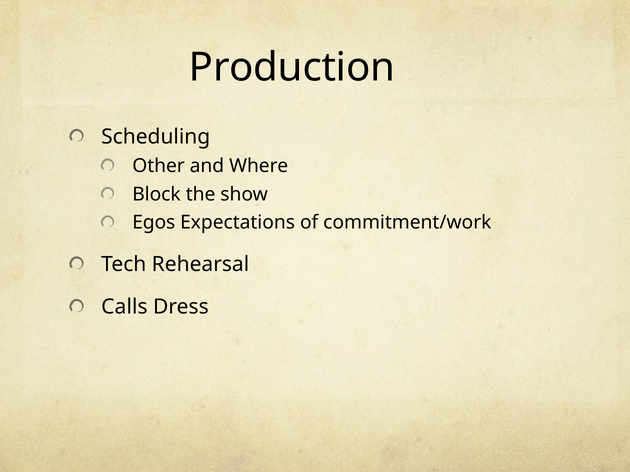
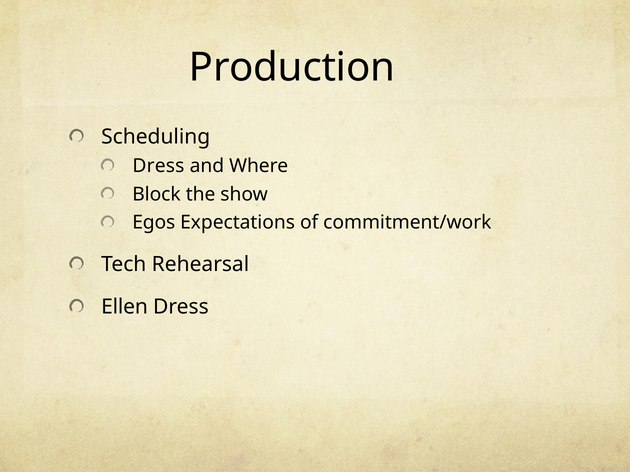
Other: Other -> Dress (158, 166)
Calls: Calls -> Ellen (125, 307)
